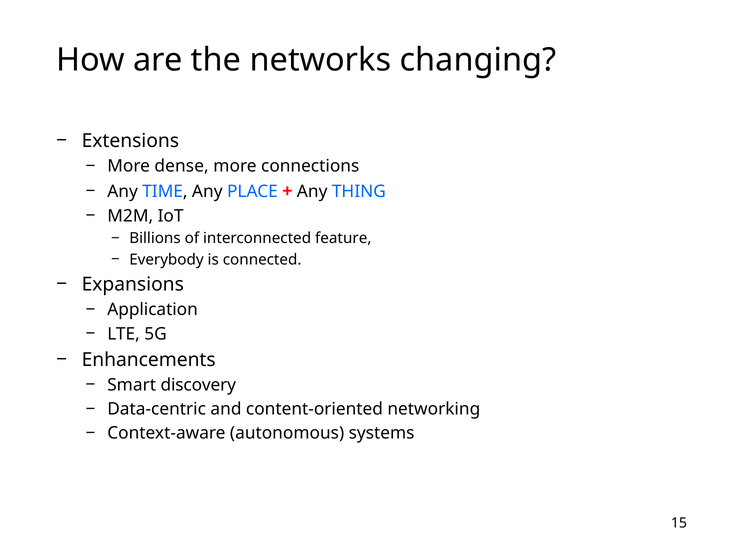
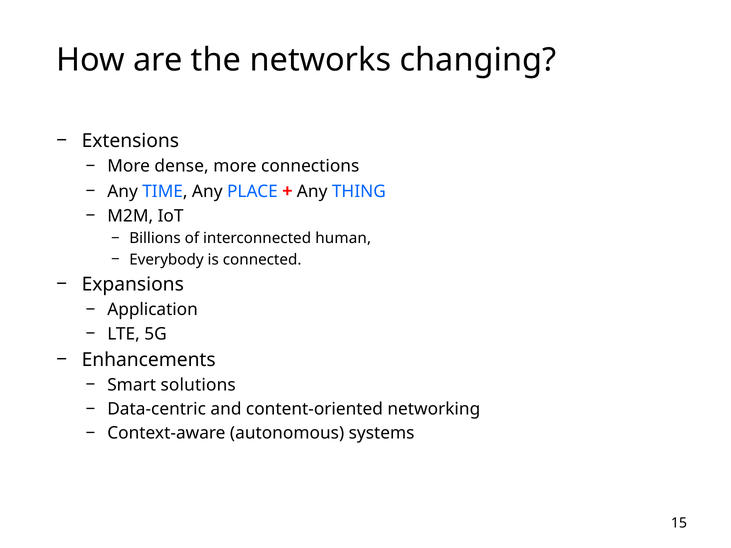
feature: feature -> human (343, 238)
discovery: discovery -> solutions (198, 385)
